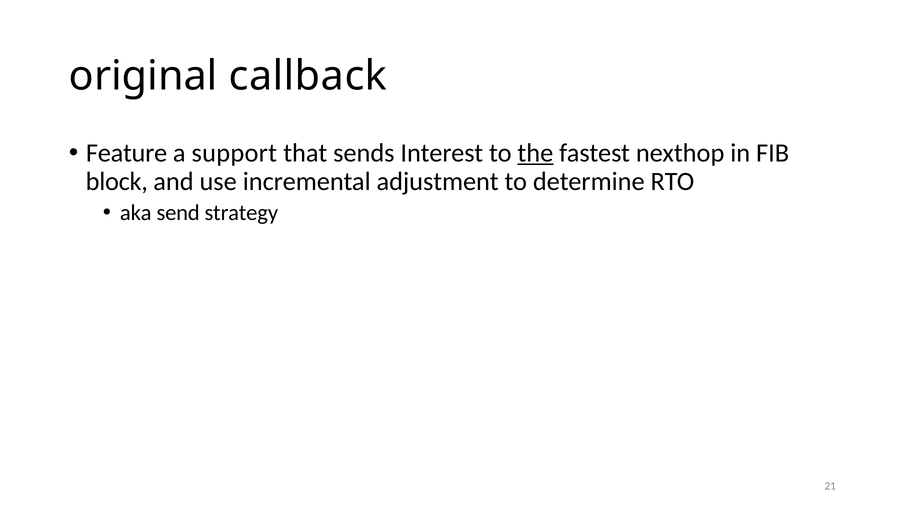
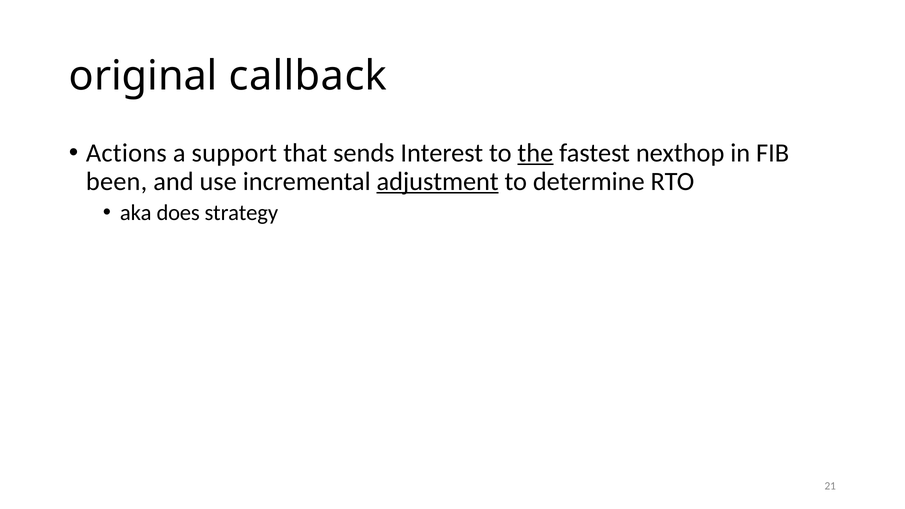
Feature: Feature -> Actions (126, 153)
block: block -> been (117, 182)
adjustment underline: none -> present (438, 182)
send: send -> does (178, 213)
